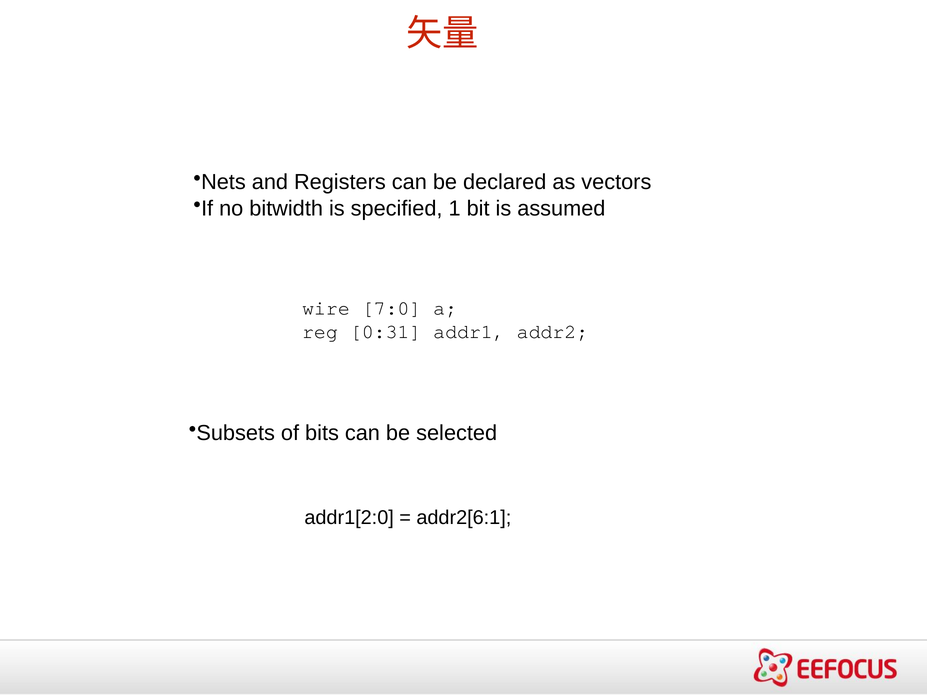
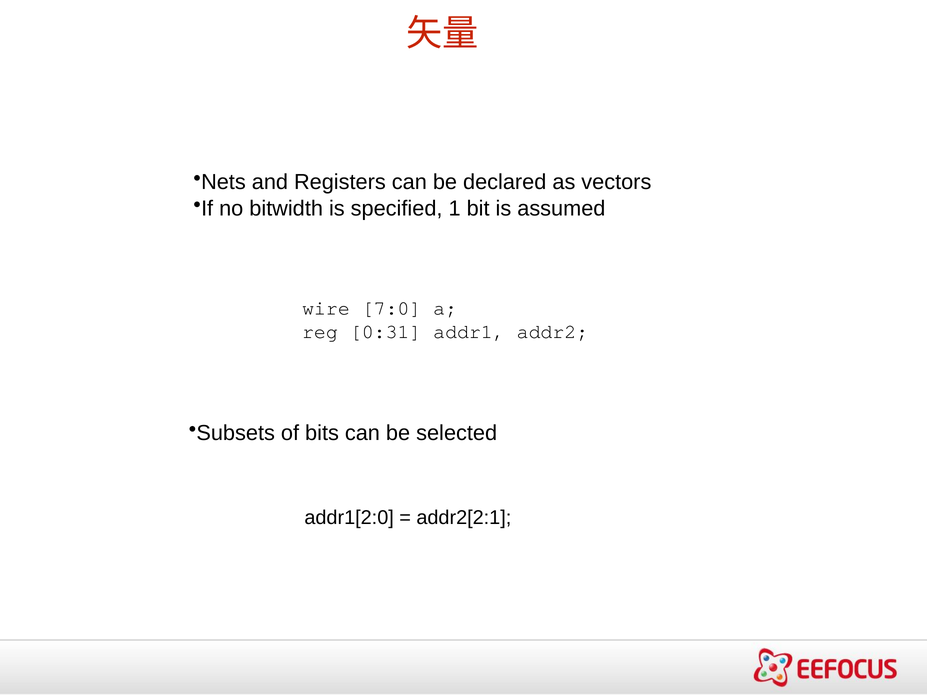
addr2[6:1: addr2[6:1 -> addr2[2:1 (464, 518)
